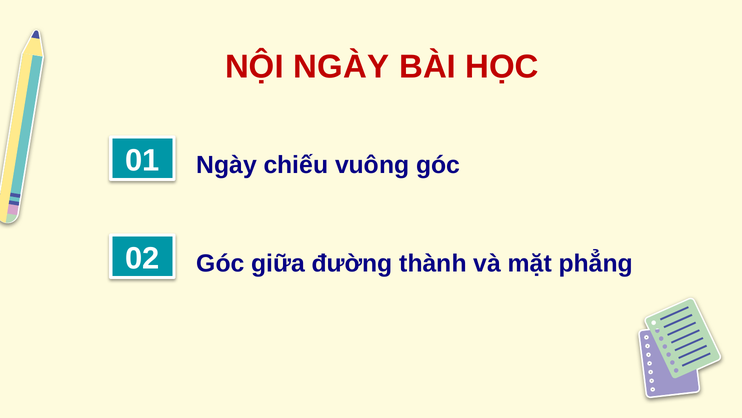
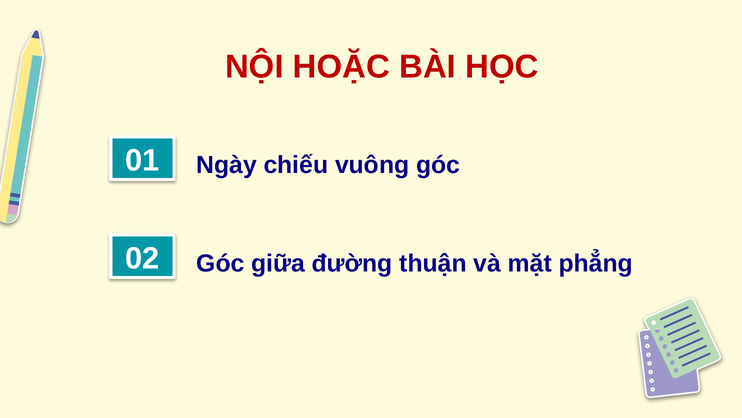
NỘI NGÀY: NGÀY -> HOẶC (341, 67)
thành: thành -> thuận (433, 263)
